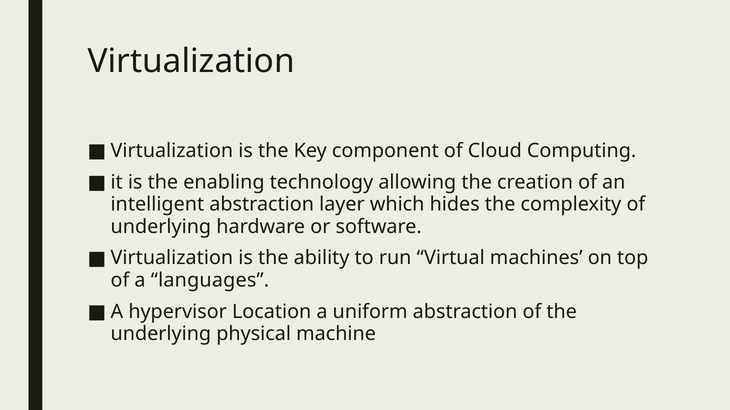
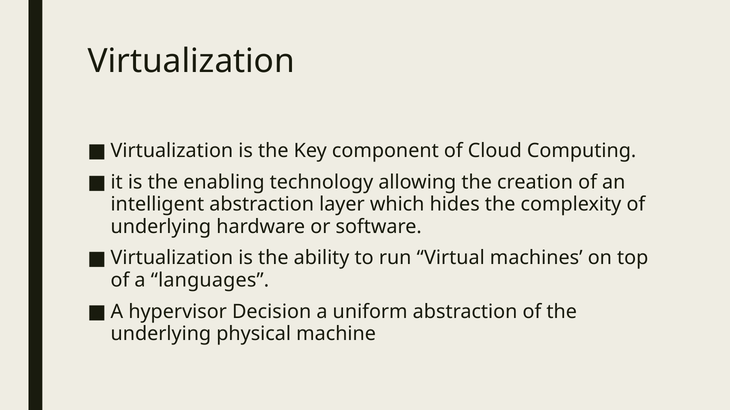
Location: Location -> Decision (272, 312)
